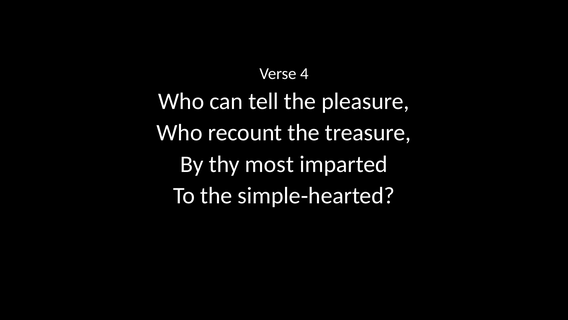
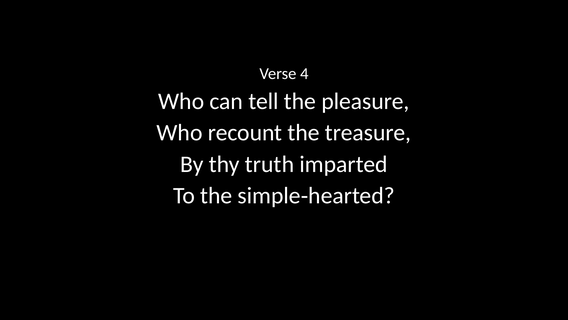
most: most -> truth (269, 164)
